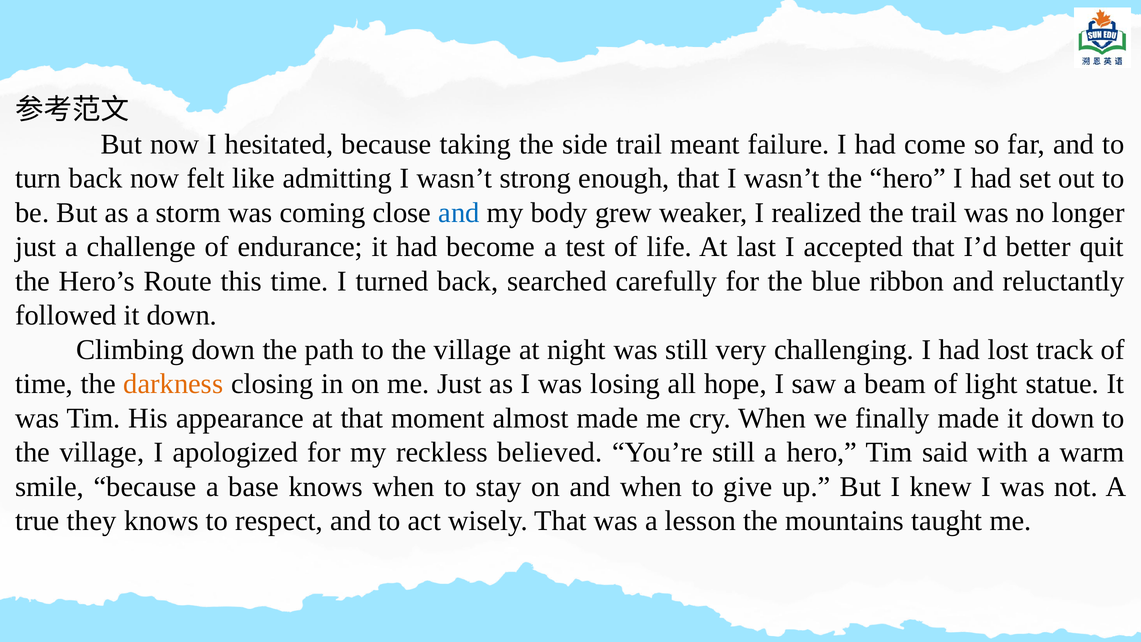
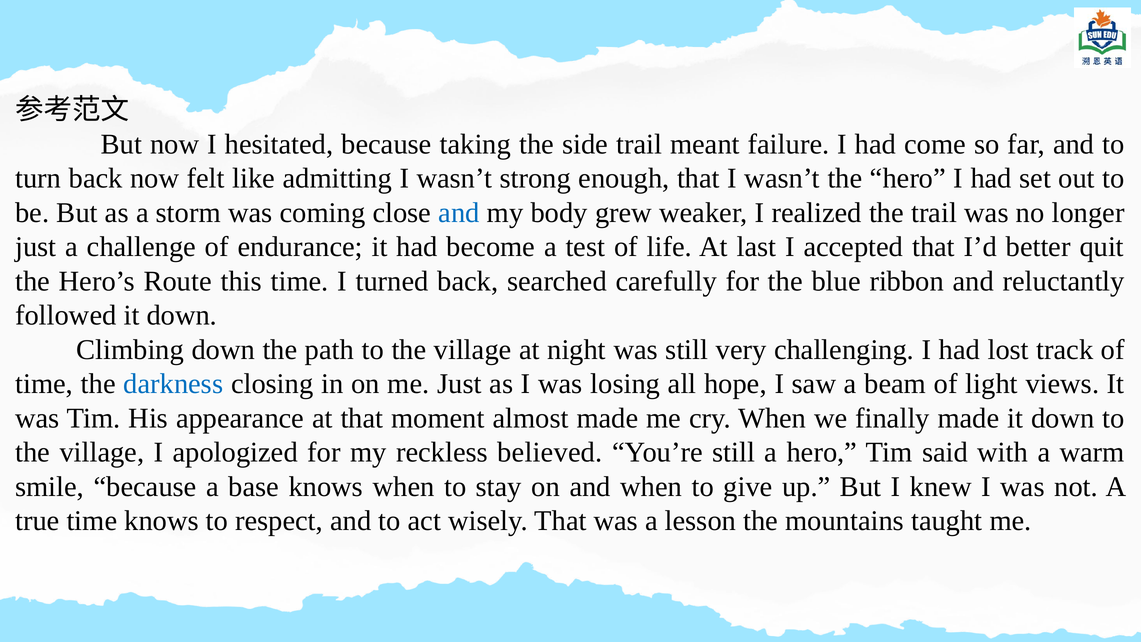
darkness colour: orange -> blue (173, 384)
statue: statue -> views (1062, 384)
true they: they -> time (92, 521)
